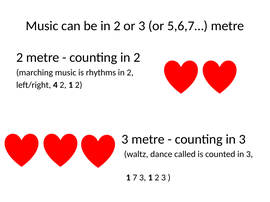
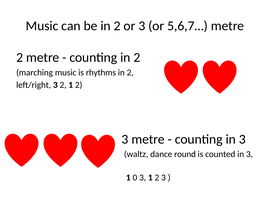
left/right 4: 4 -> 3 (55, 85)
called: called -> round (185, 155)
7: 7 -> 0 (135, 178)
